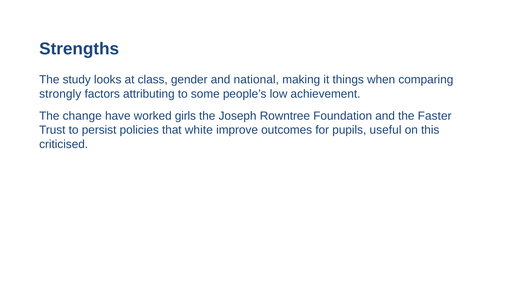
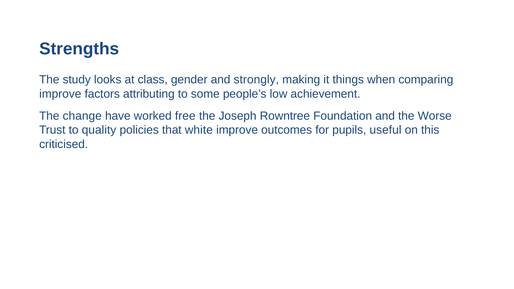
national: national -> strongly (256, 80)
strongly: strongly -> improve (60, 94)
girls: girls -> free (185, 116)
Faster: Faster -> Worse (435, 116)
persist: persist -> quality (99, 130)
